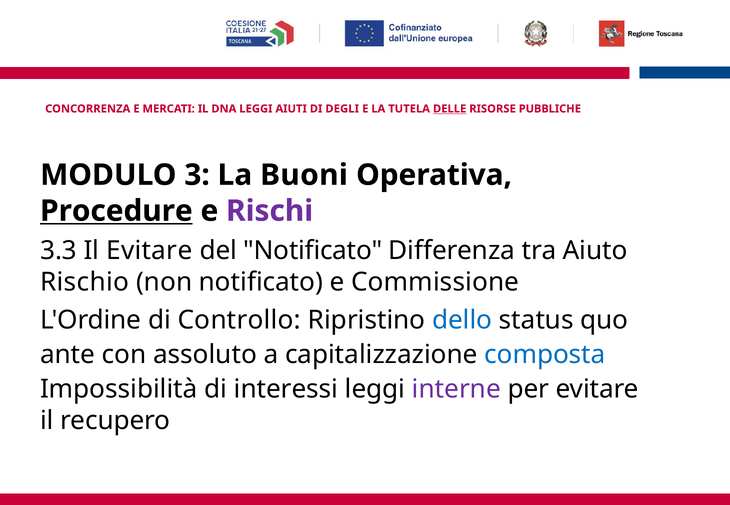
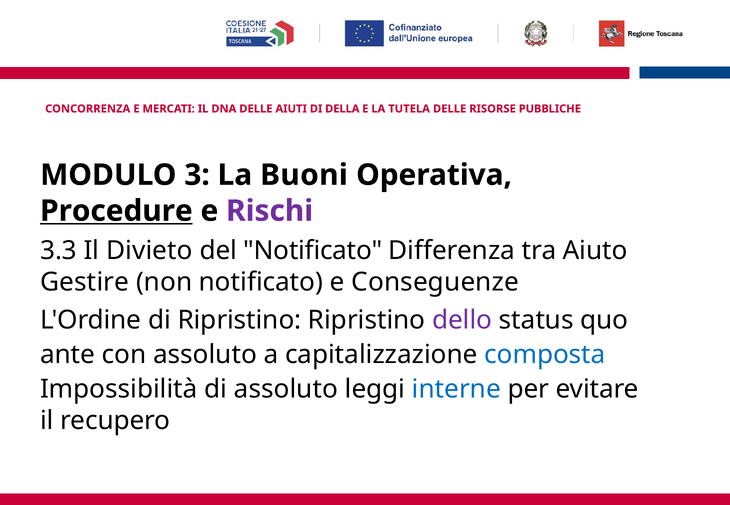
DNA LEGGI: LEGGI -> DELLE (256, 109)
DEGLI: DEGLI -> DELLA (342, 109)
DELLE underline: present -> none (450, 109)
Il Evitare: Evitare -> Divieto (149, 251)
Rischio: Rischio -> Gestire (85, 282)
Commissione: Commissione -> Conseguenze (435, 282)
di Controllo: Controllo -> Ripristino (239, 320)
dello colour: blue -> purple (462, 320)
di interessi: interessi -> assoluto (286, 389)
interne colour: purple -> blue (456, 389)
